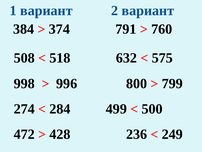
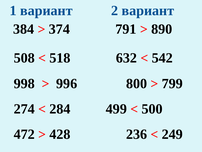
760: 760 -> 890 (162, 29)
575: 575 -> 542 (162, 58)
